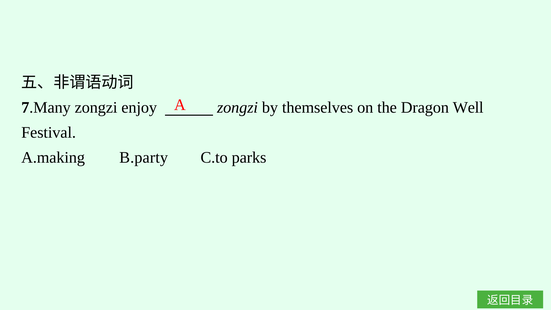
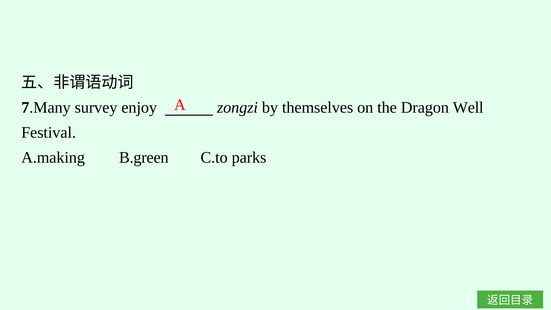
7.Many zongzi: zongzi -> survey (96, 107)
B.party: B.party -> B.green (144, 158)
